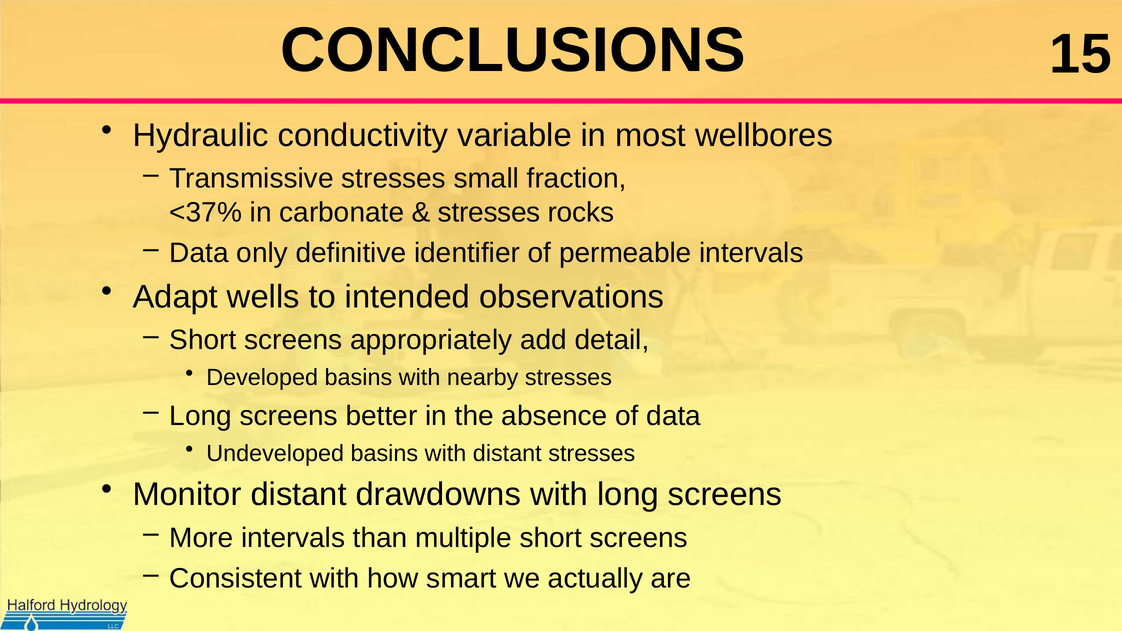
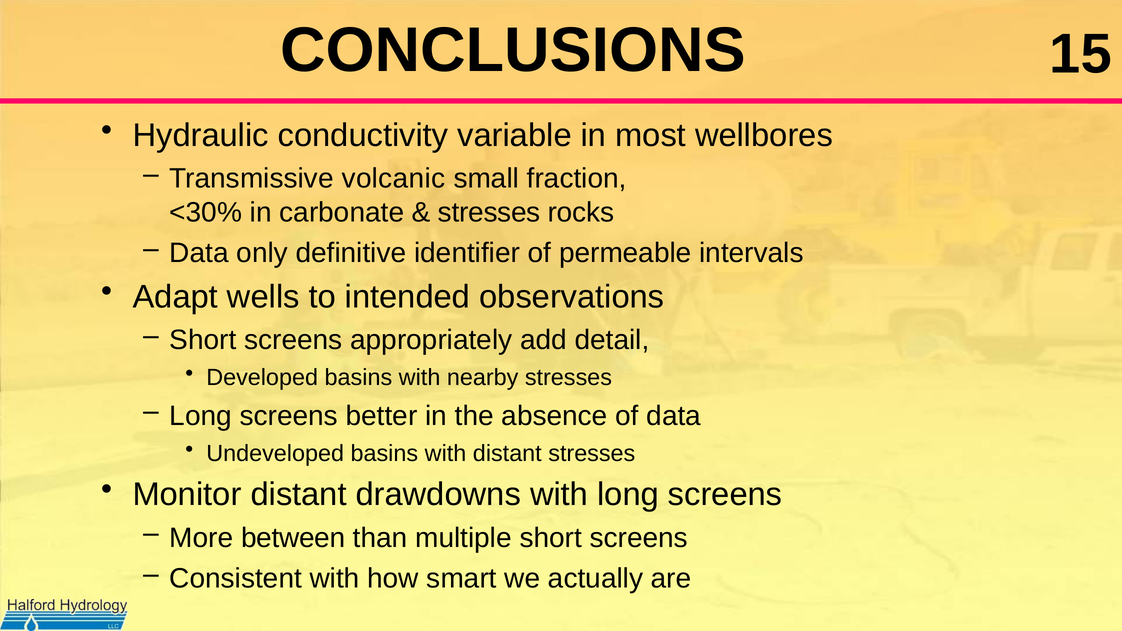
Transmissive stresses: stresses -> volcanic (393, 179)
<37%: <37% -> <30% (206, 212)
More intervals: intervals -> between (293, 538)
